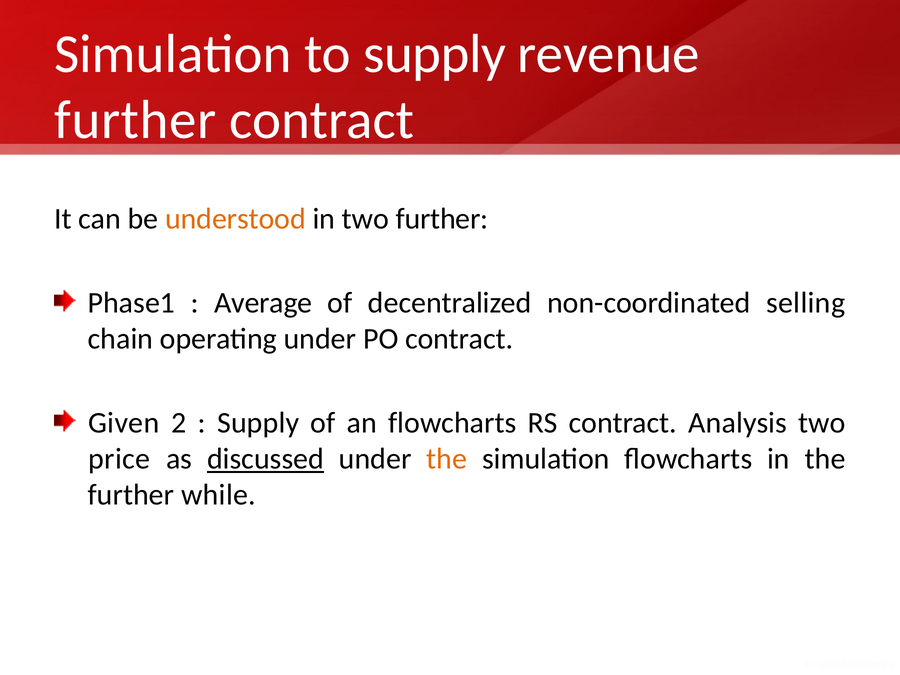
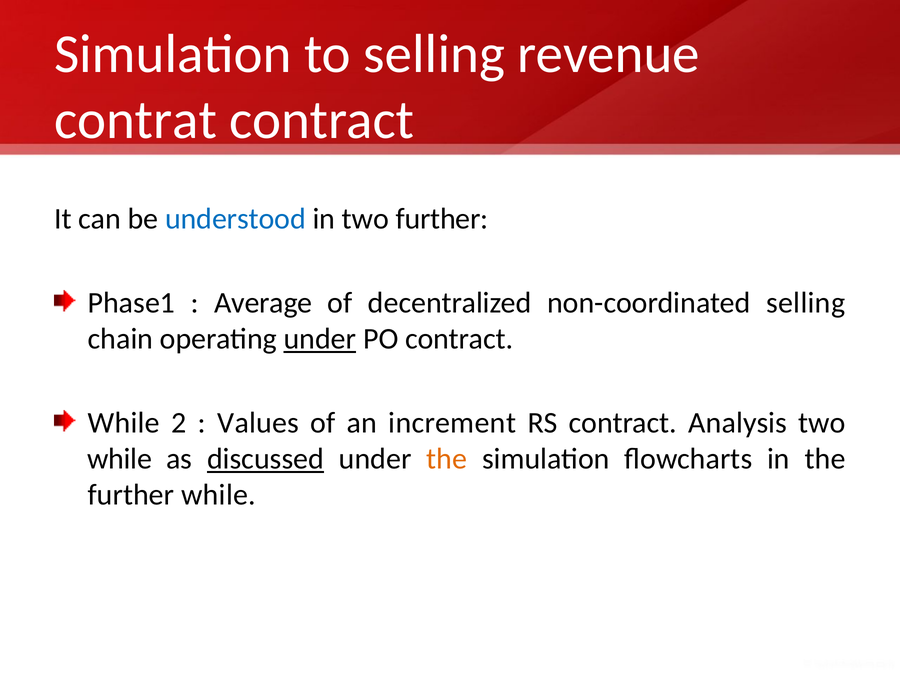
to supply: supply -> selling (434, 54)
further: further -> contrat (136, 120)
understood colour: orange -> blue (236, 219)
under underline: none -> present (320, 339)
Given: Given -> While (124, 423)
Supply: Supply -> Values (258, 423)
an flowcharts: flowcharts -> increment (452, 423)
price: price -> while (120, 459)
